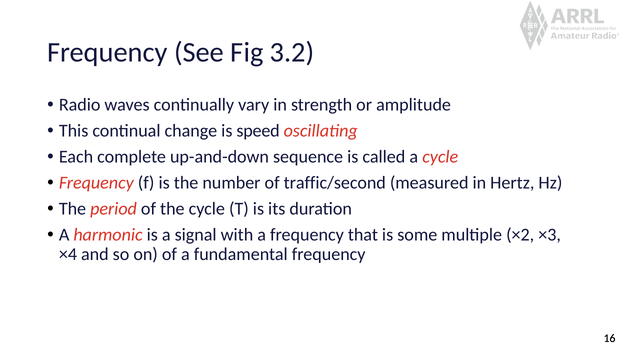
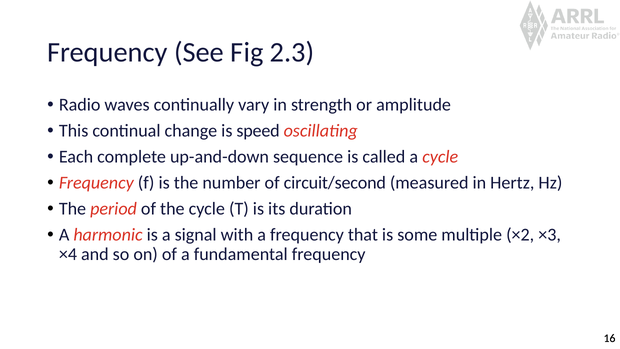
3.2: 3.2 -> 2.3 (292, 52)
traffic/second: traffic/second -> circuit/second (335, 183)
